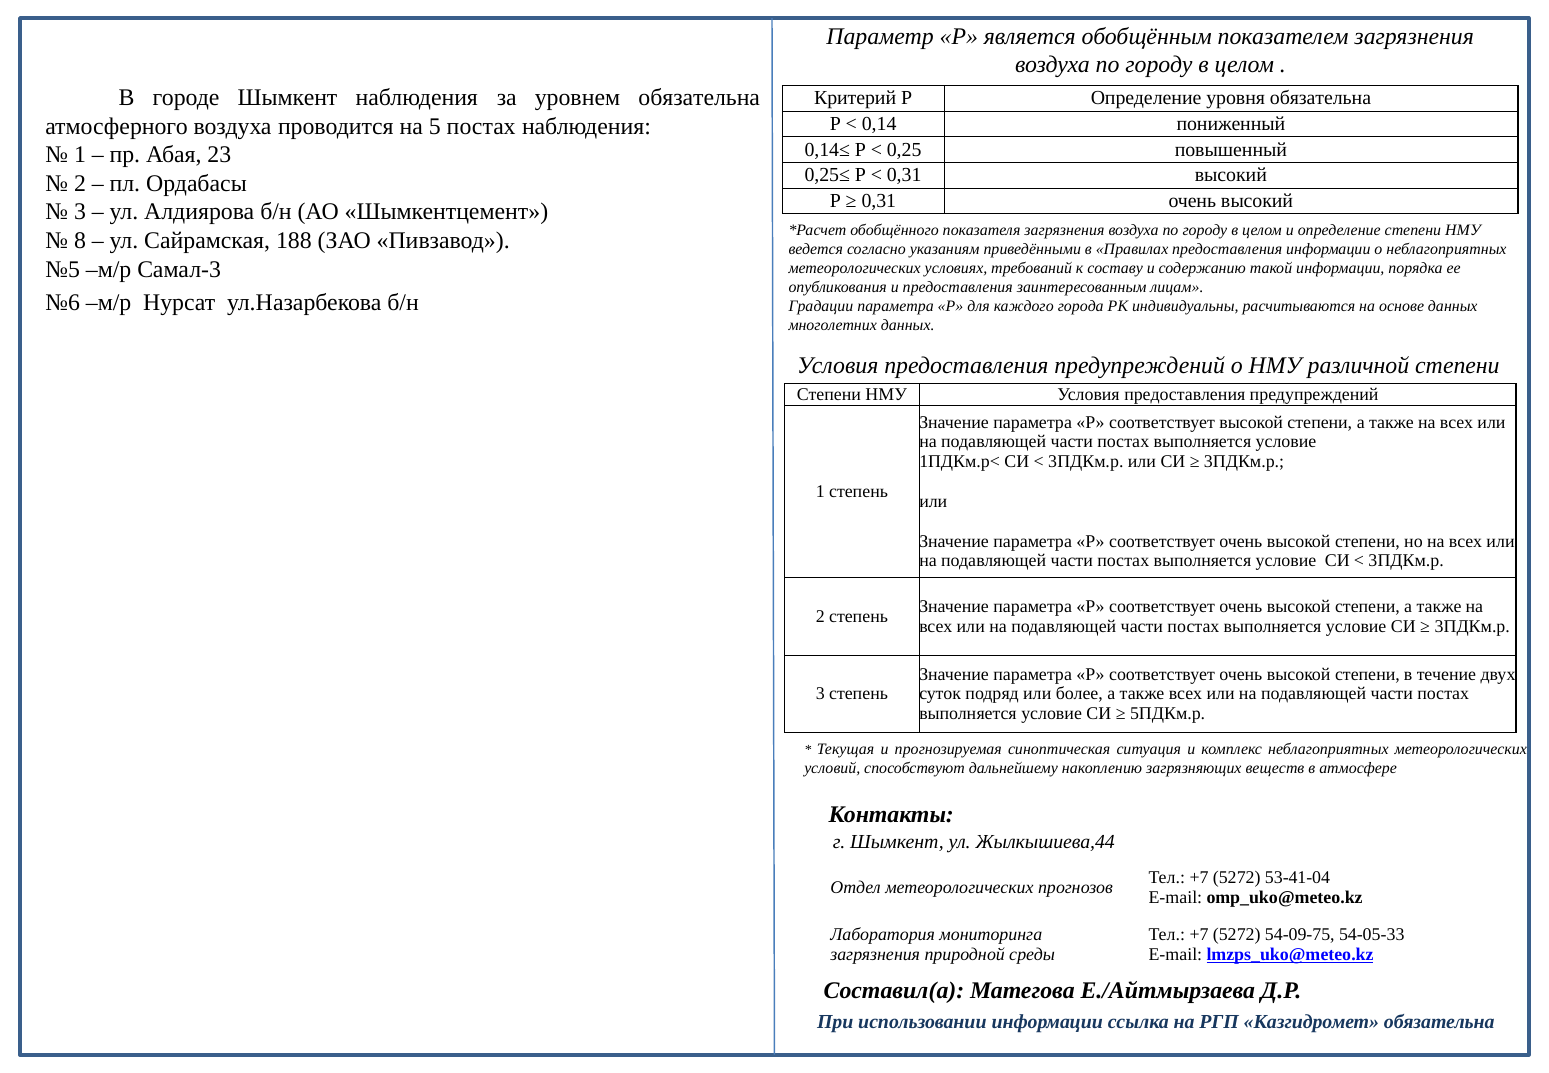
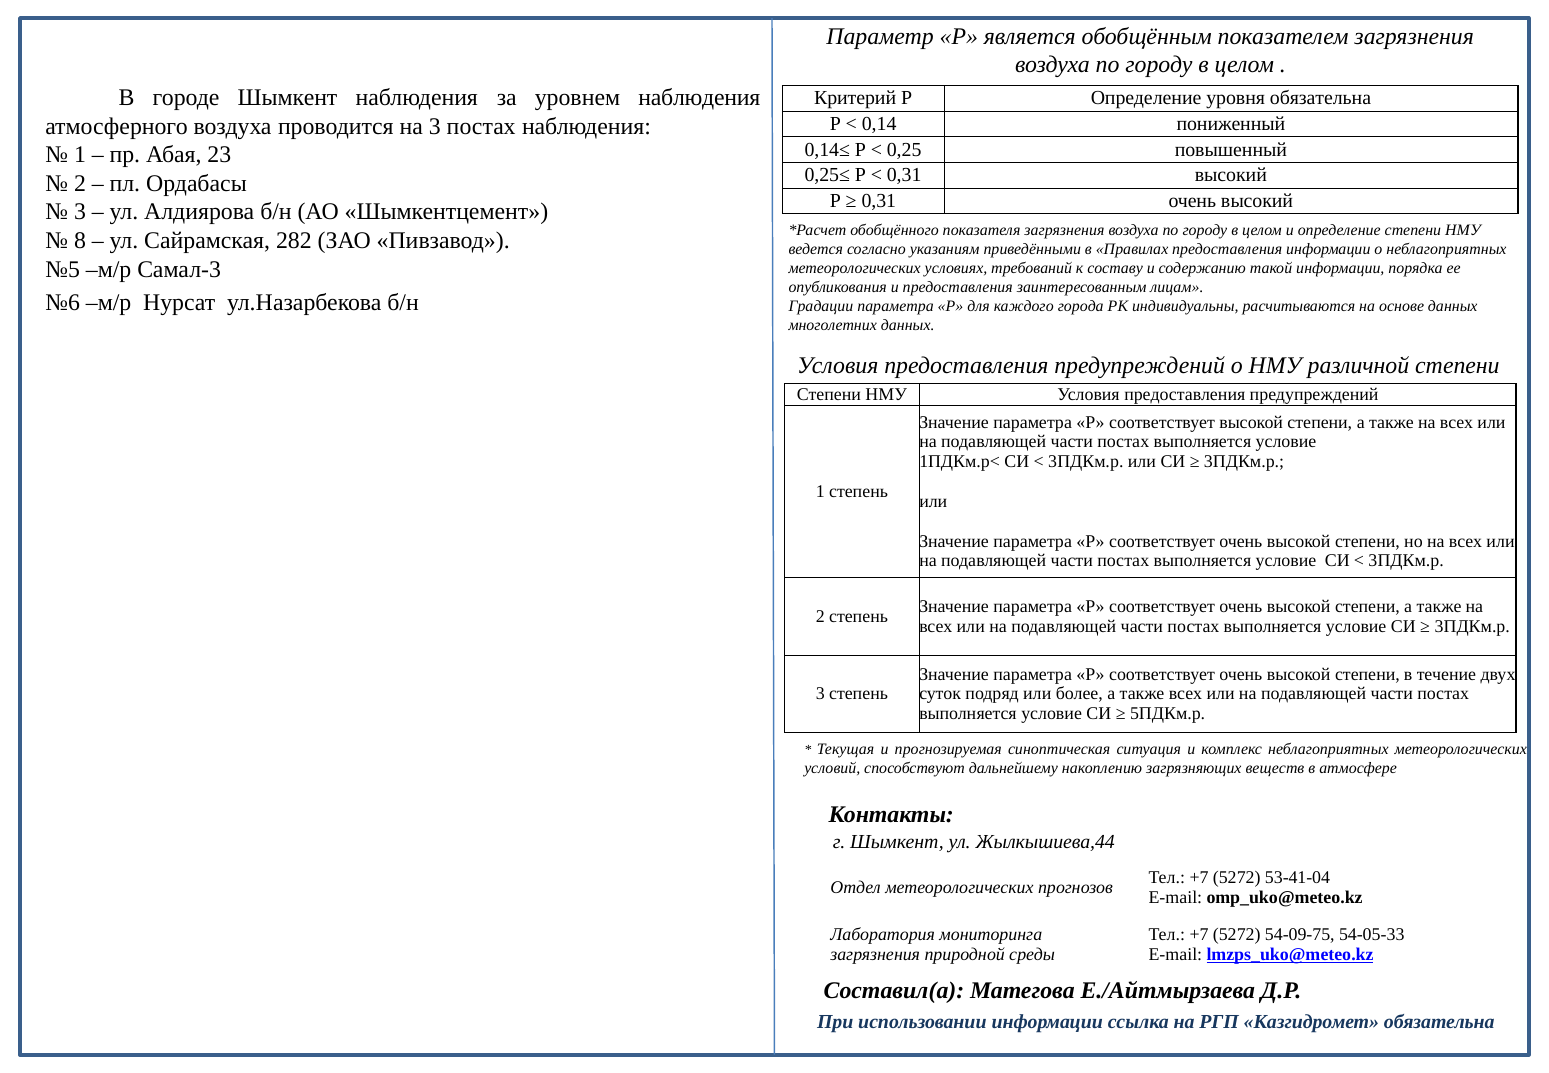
уровнем обязательна: обязательна -> наблюдения (699, 98)
на 5: 5 -> 3 (435, 126)
188: 188 -> 282 (294, 241)
